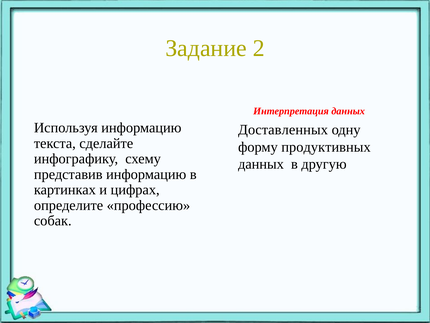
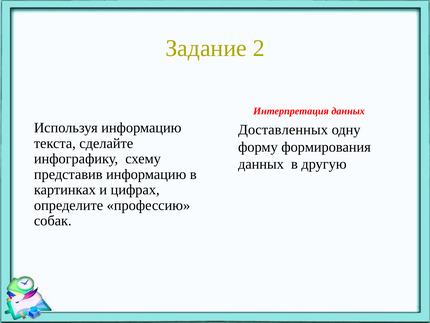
продуктивных: продуктивных -> формирования (326, 147)
